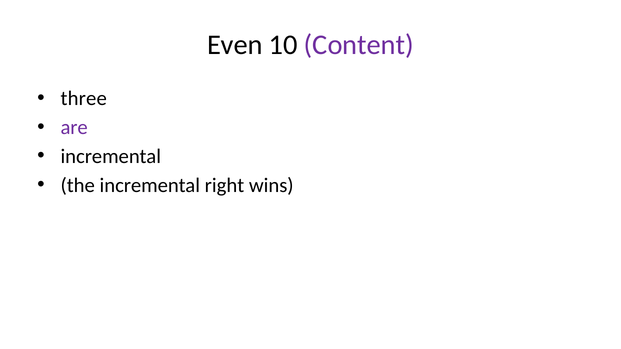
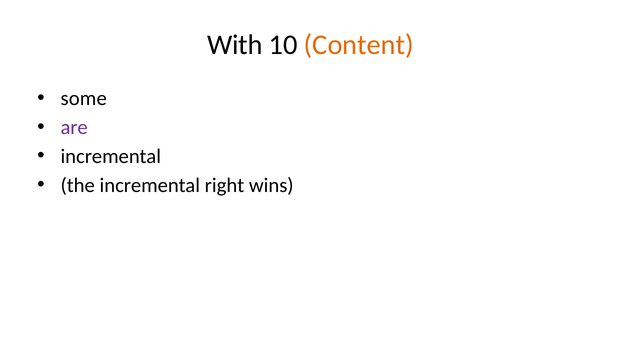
Even: Even -> With (235, 45)
Content colour: purple -> orange (359, 45)
three: three -> some (84, 98)
